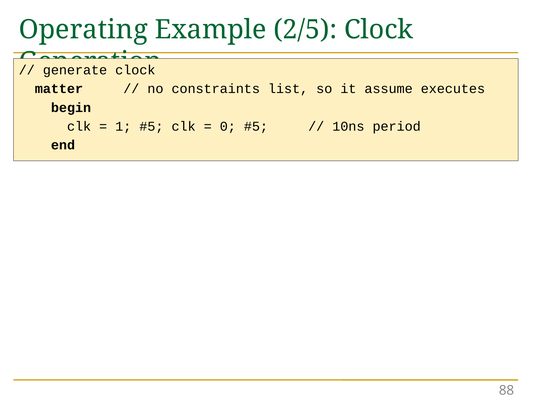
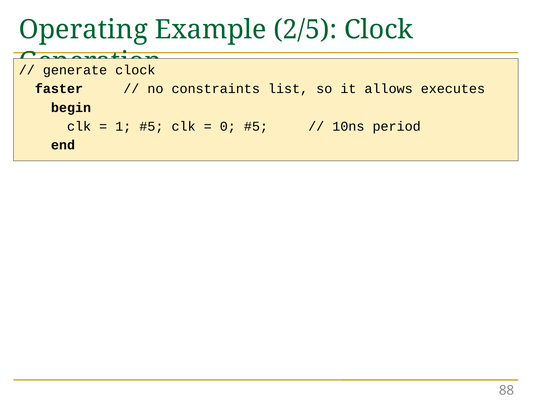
matter: matter -> faster (59, 89)
assume: assume -> allows (389, 89)
